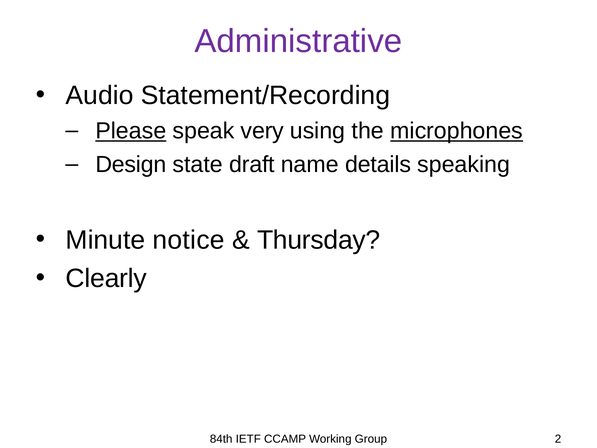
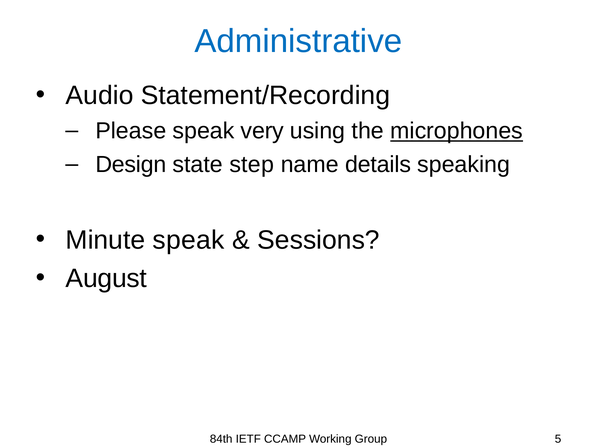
Administrative colour: purple -> blue (298, 41)
Please underline: present -> none (131, 131)
draft: draft -> step (252, 165)
Minute notice: notice -> speak (189, 240)
Thursday: Thursday -> Sessions (319, 240)
Clearly: Clearly -> August (106, 278)
2: 2 -> 5 (558, 439)
